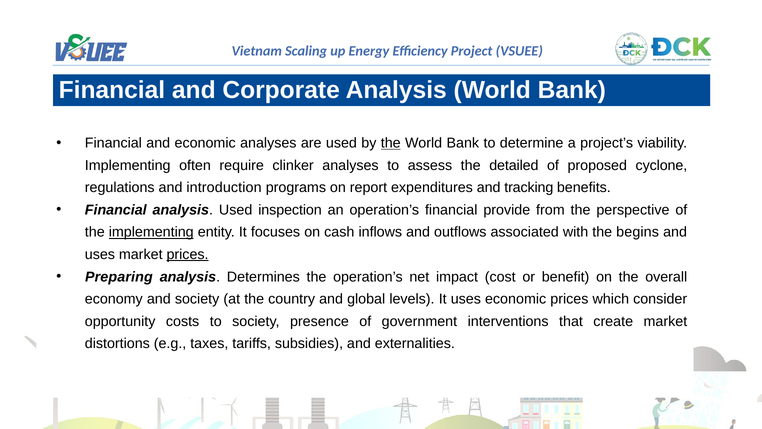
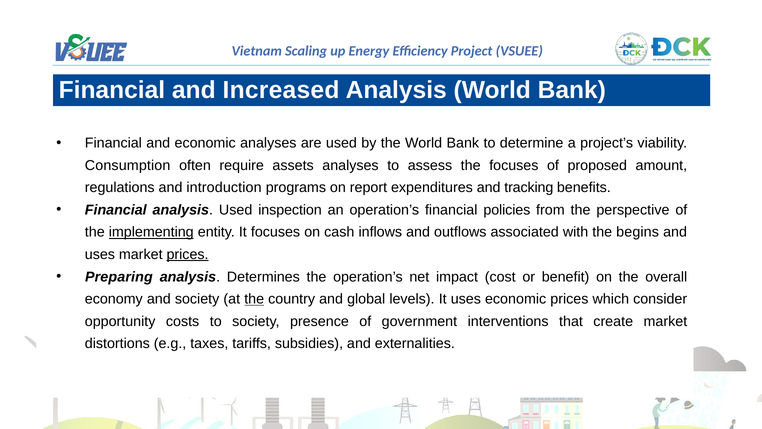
Corporate: Corporate -> Increased (281, 90)
the underline: present -> none (391, 143)
Implementing: Implementing -> Consumption (128, 165)
clinker: clinker -> assets (293, 165)
the detailed: detailed -> focuses (514, 165)
cyclone: cyclone -> amount (661, 165)
provide: provide -> policies (507, 210)
the underline: none -> present (254, 299)
